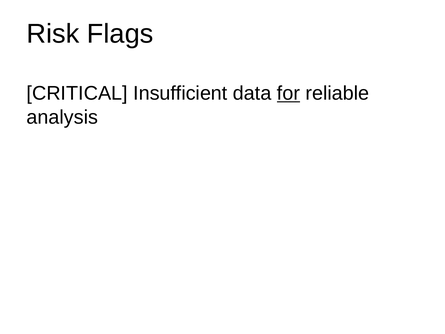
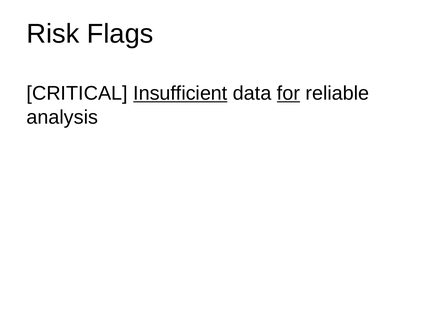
Insufficient underline: none -> present (180, 93)
